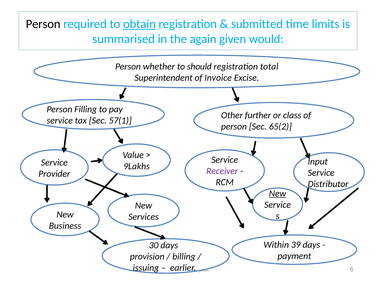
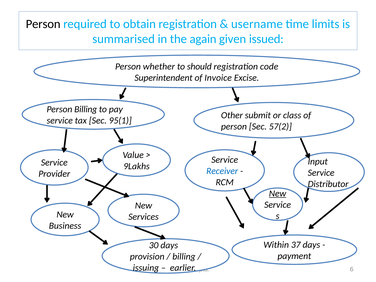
obtain underline: present -> none (139, 24)
submitted: submitted -> username (257, 24)
would: would -> issued (266, 39)
total: total -> code (269, 66)
Person Filling: Filling -> Billing (86, 109)
further: further -> submit (258, 115)
57(1: 57(1 -> 95(1 (120, 121)
65(2: 65(2 -> 57(2 (280, 127)
Receiver colour: purple -> blue (222, 171)
39: 39 -> 37 (296, 245)
